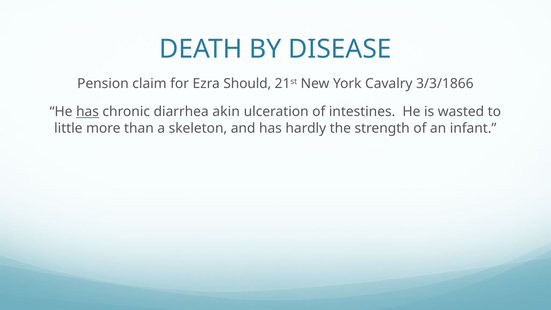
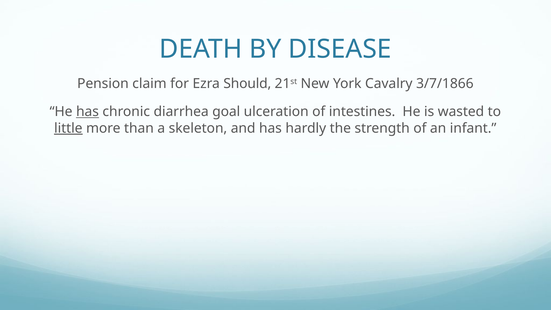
3/3/1866: 3/3/1866 -> 3/7/1866 (445, 84)
akin: akin -> goal (226, 112)
little underline: none -> present (68, 128)
